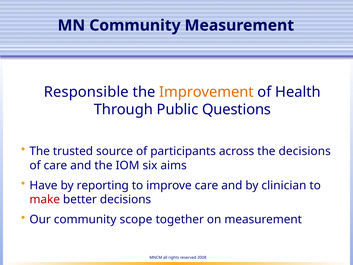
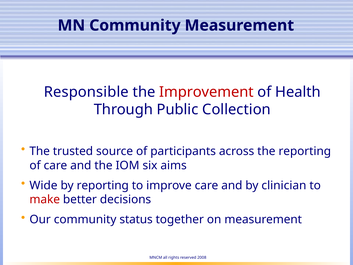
Improvement colour: orange -> red (206, 92)
Questions: Questions -> Collection (236, 110)
the decisions: decisions -> reporting (305, 151)
Have: Have -> Wide (43, 185)
scope: scope -> status (136, 219)
